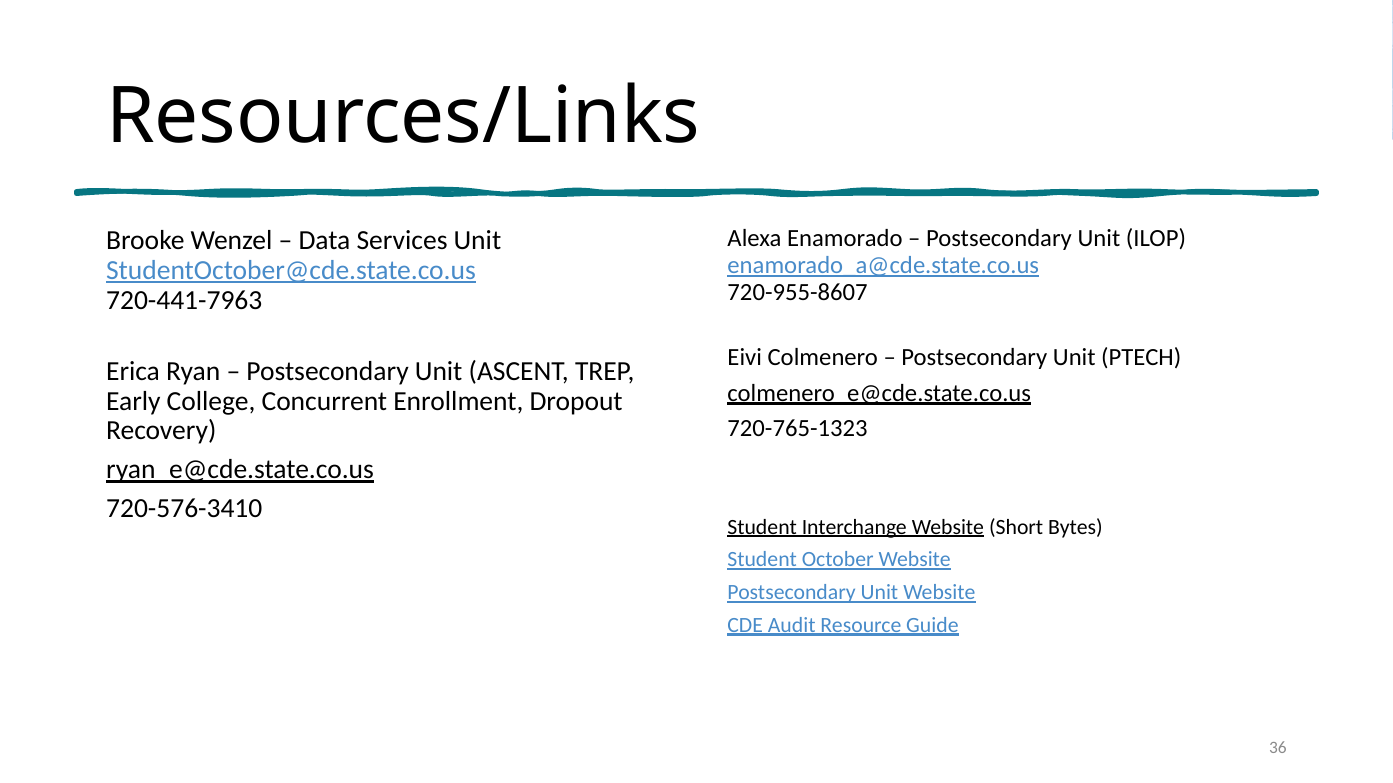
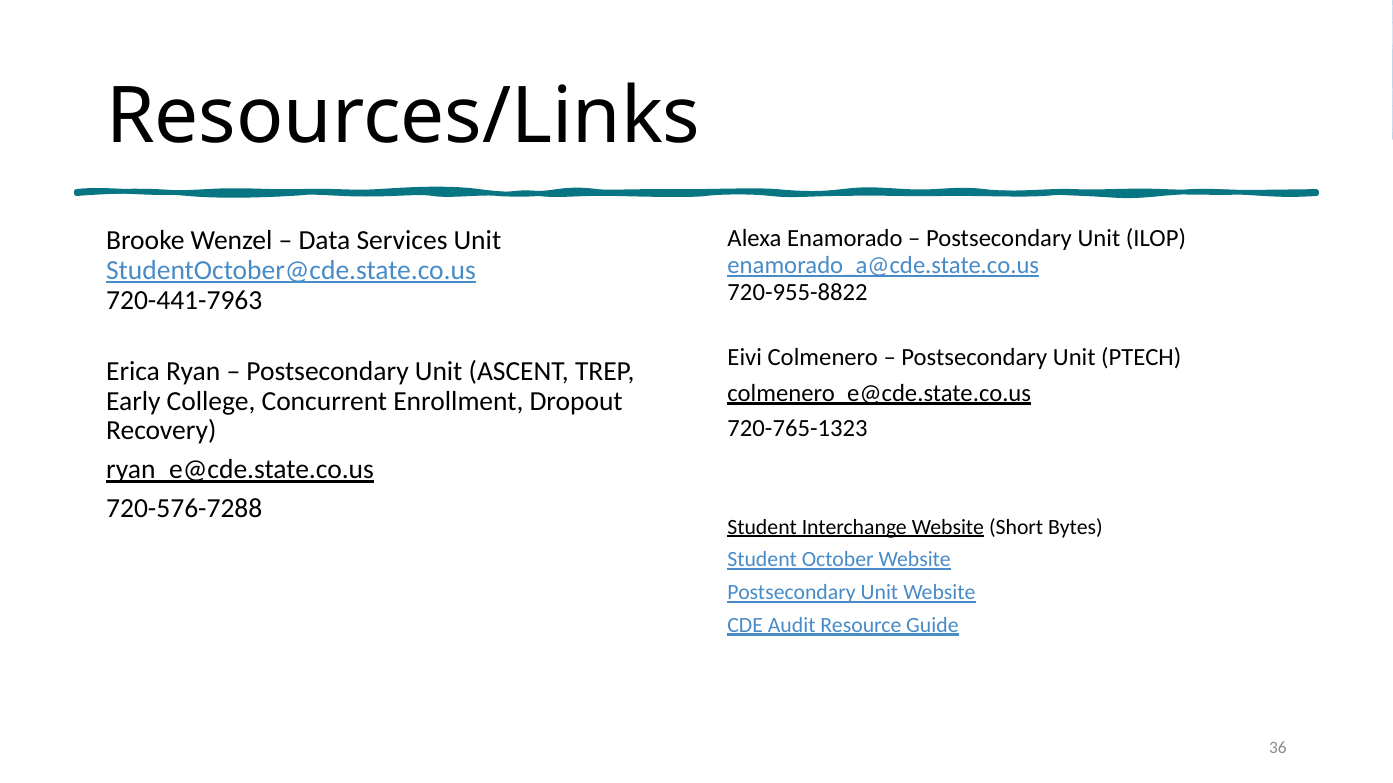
720-955-8607: 720-955-8607 -> 720-955-8822 (798, 293)
720-576-3410: 720-576-3410 -> 720-576-7288 (184, 508)
